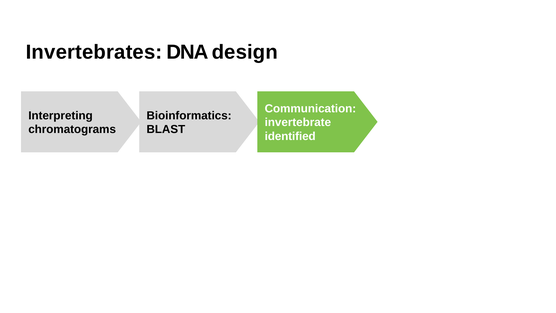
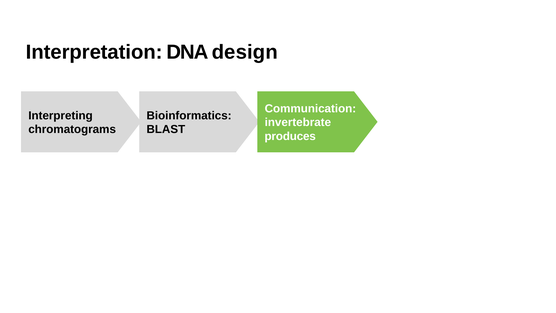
Invertebrates: Invertebrates -> Interpretation (94, 52)
identified: identified -> produces (290, 136)
